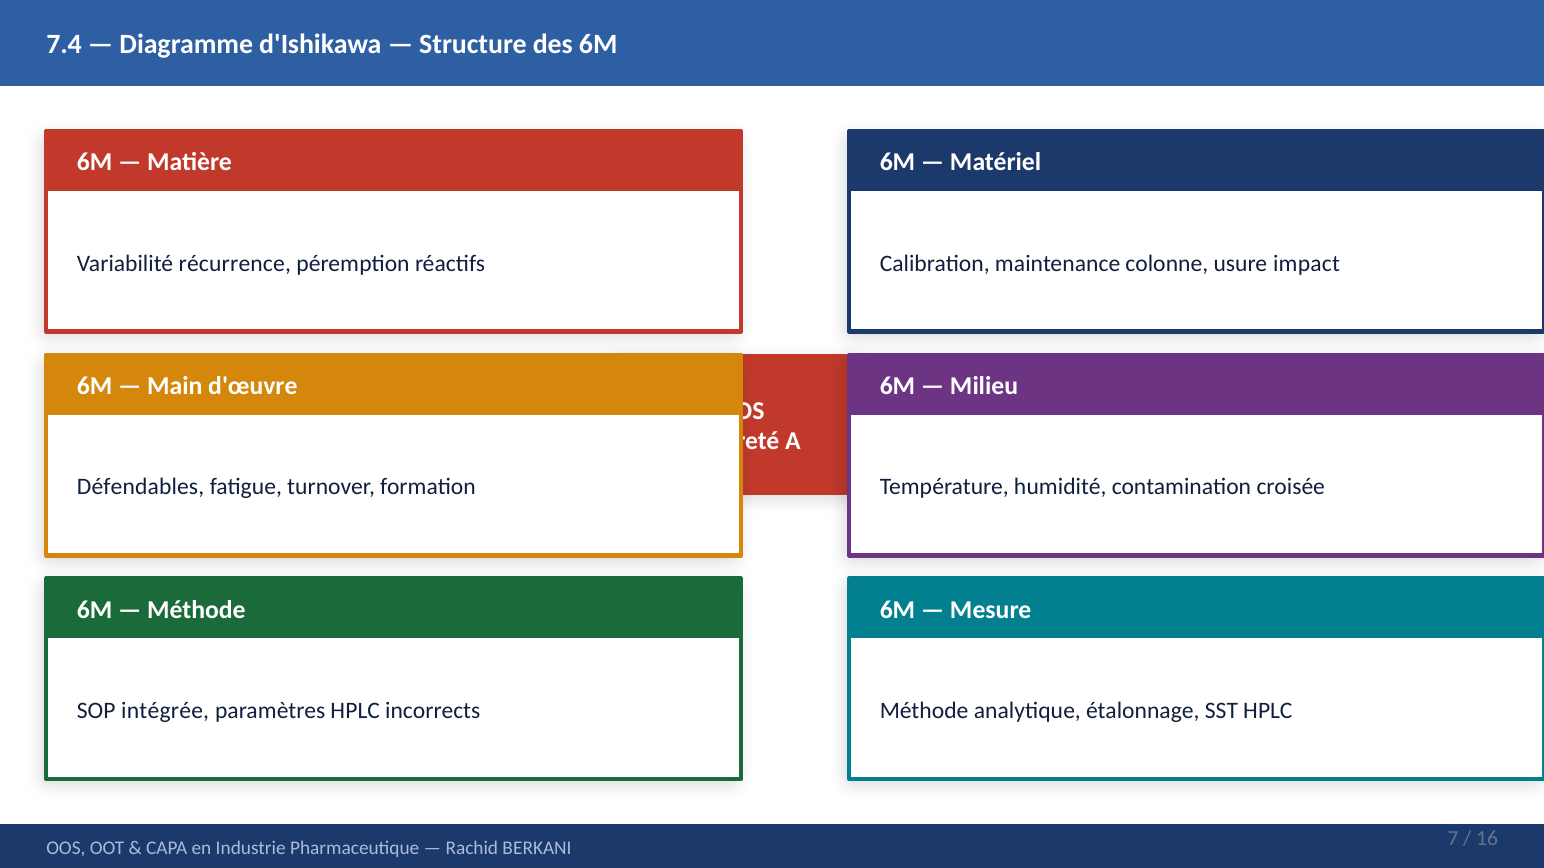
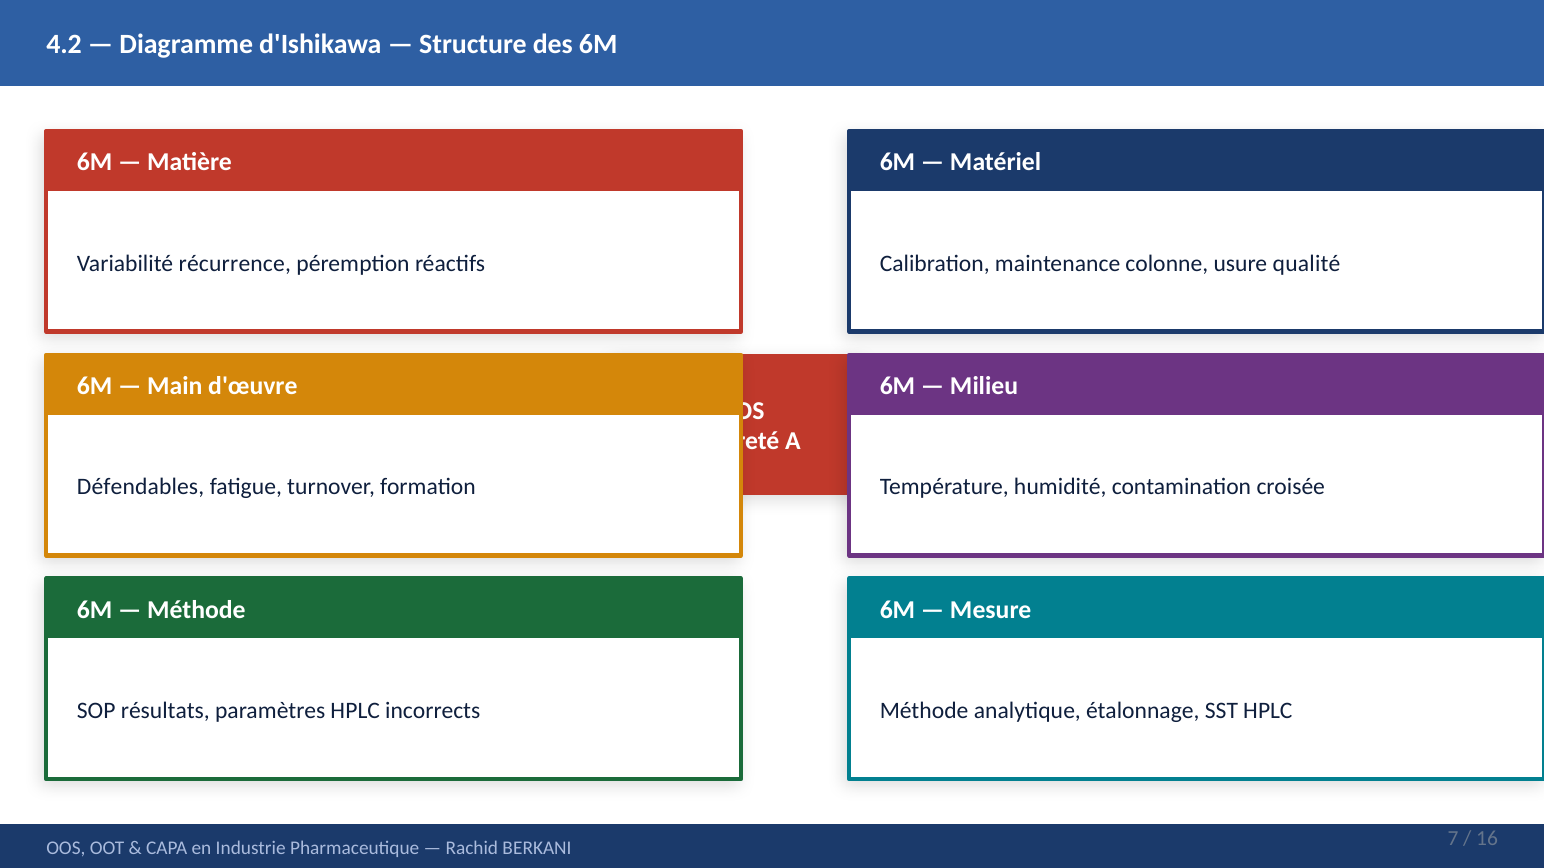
7.4: 7.4 -> 4.2 (64, 44)
impact: impact -> qualité (1307, 264)
intégrée: intégrée -> résultats (165, 711)
